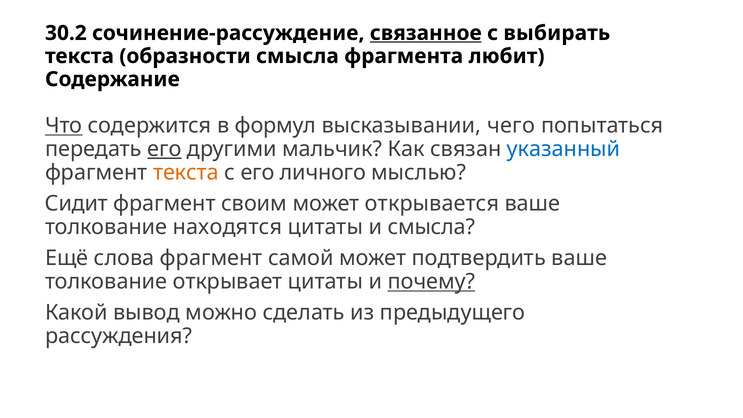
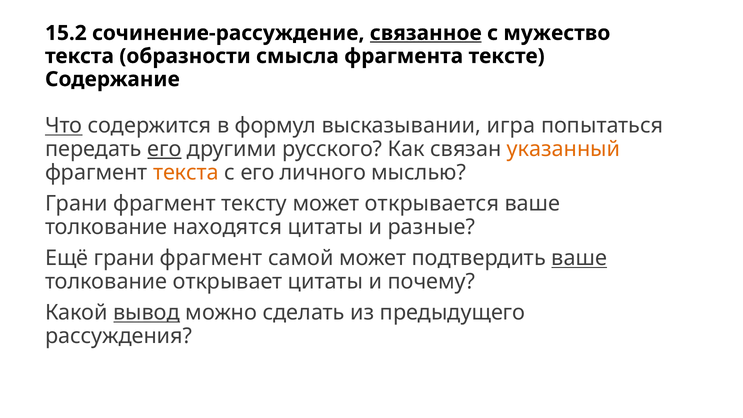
30.2: 30.2 -> 15.2 (66, 33)
выбирать: выбирать -> мужество (557, 33)
любит: любит -> тексте (507, 56)
чего: чего -> игра (511, 126)
мальчик: мальчик -> русского (332, 149)
указанный colour: blue -> orange (564, 149)
Сидит: Сидит -> Грани (76, 204)
своим: своим -> тексту (254, 204)
и смысла: смысла -> разные (431, 227)
Ещё слова: слова -> грани (124, 258)
ваше underline: none -> present (579, 258)
почему underline: present -> none (431, 282)
вывод underline: none -> present (147, 313)
